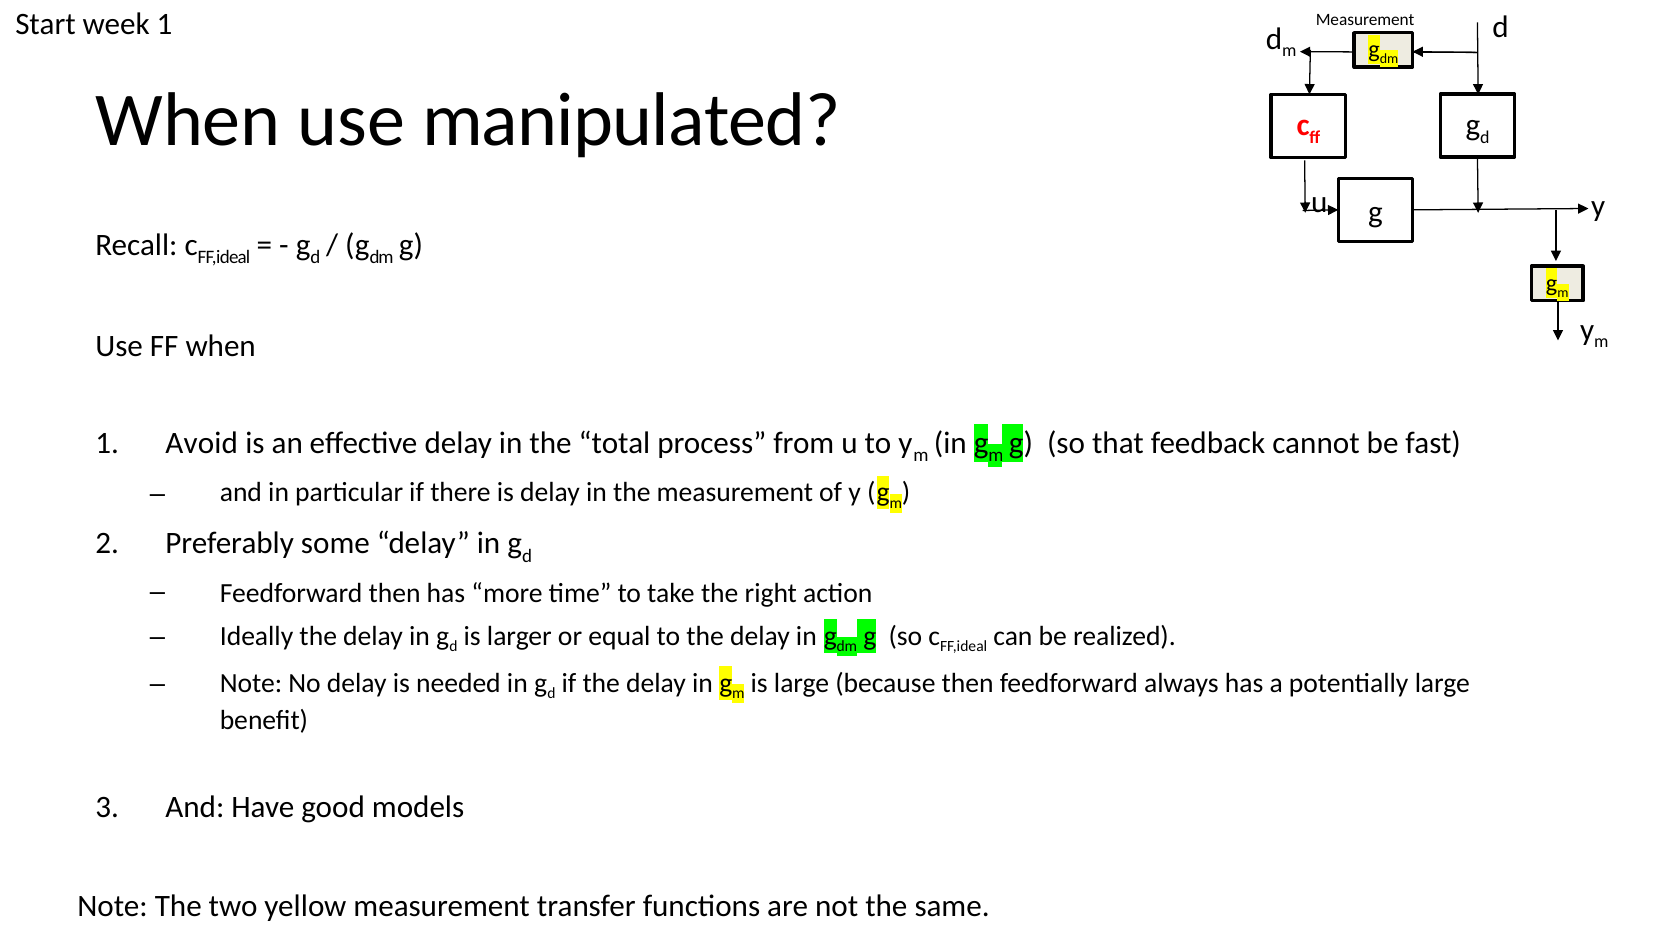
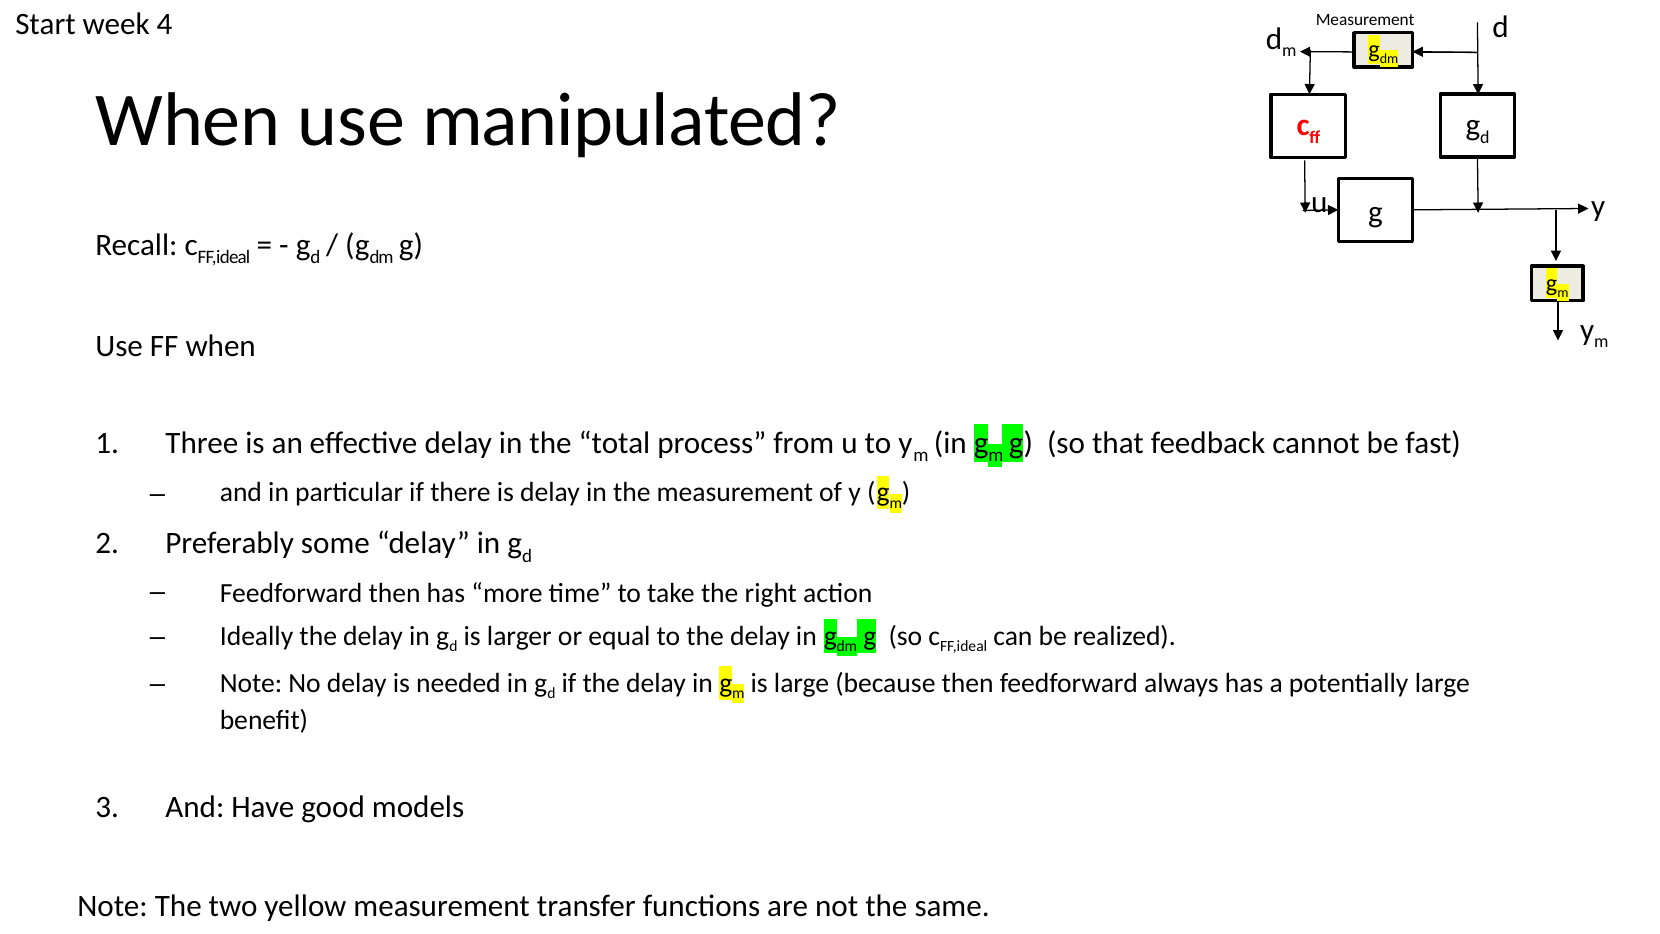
week 1: 1 -> 4 (165, 24)
Avoid: Avoid -> Three (202, 443)
